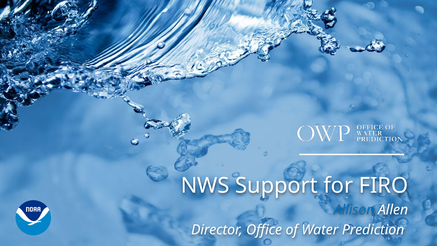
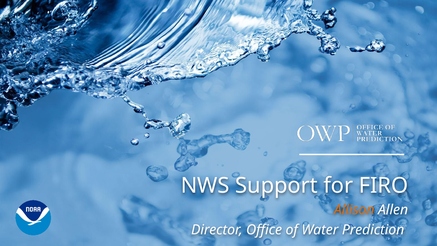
Allison colour: blue -> orange (354, 210)
